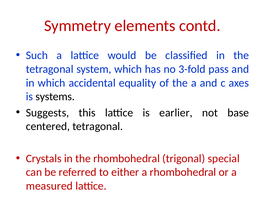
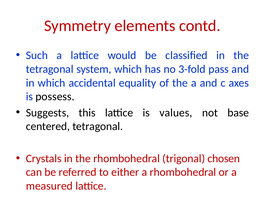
systems: systems -> possess (55, 96)
earlier: earlier -> values (176, 112)
special: special -> chosen (224, 158)
